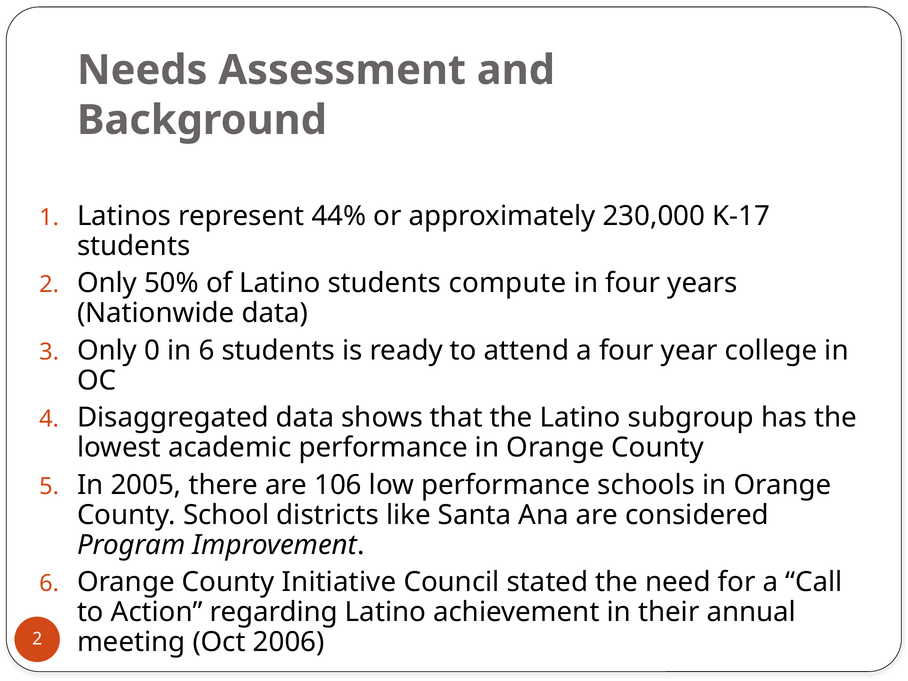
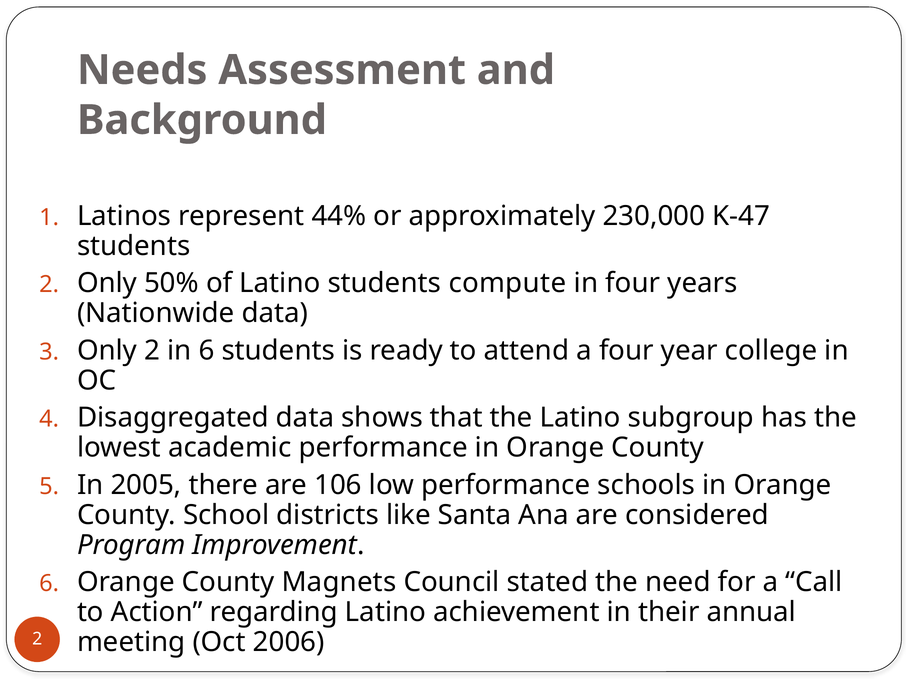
K-17: K-17 -> K-47 (741, 216)
Only 0: 0 -> 2 (152, 350)
Initiative: Initiative -> Magnets (339, 582)
